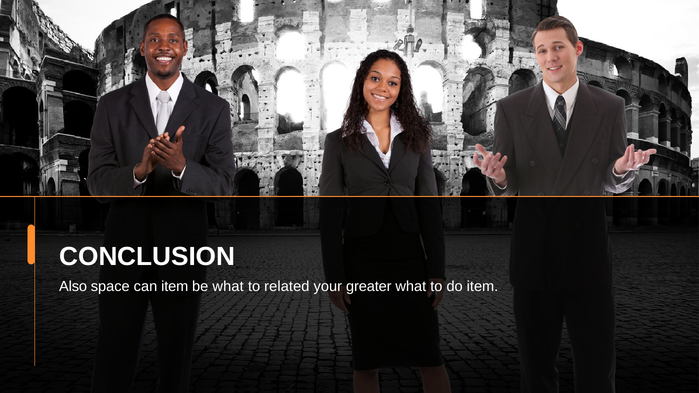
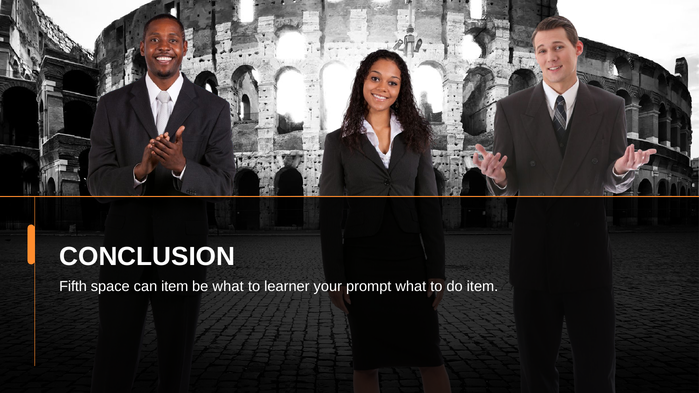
Also: Also -> Fifth (73, 287)
related: related -> learner (287, 287)
greater: greater -> prompt (369, 287)
